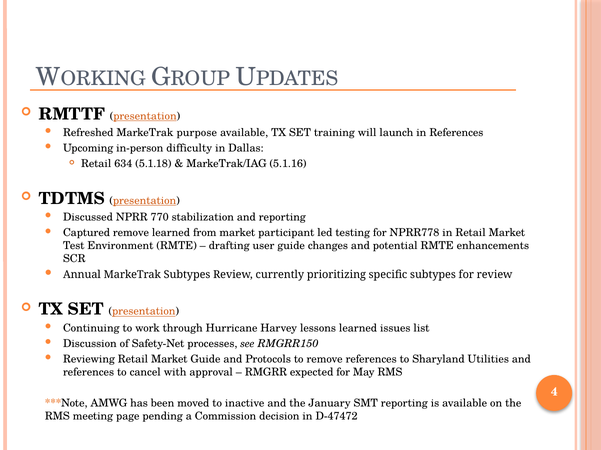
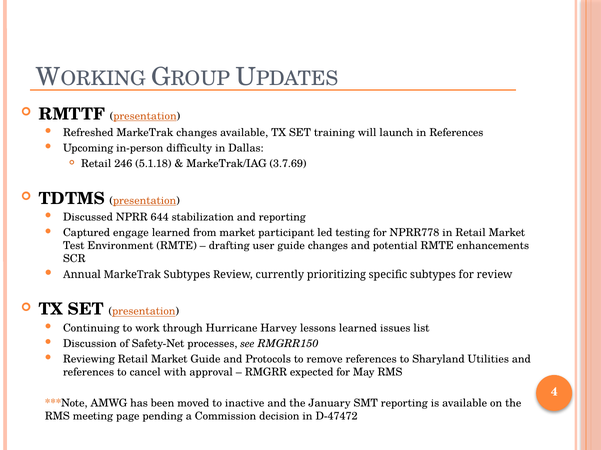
MarkeTrak purpose: purpose -> changes (197, 133)
634: 634 -> 246 (123, 164)
5.1.16: 5.1.16 -> 3.7.69 (288, 164)
770: 770 -> 644 (160, 218)
Captured remove: remove -> engage (131, 233)
